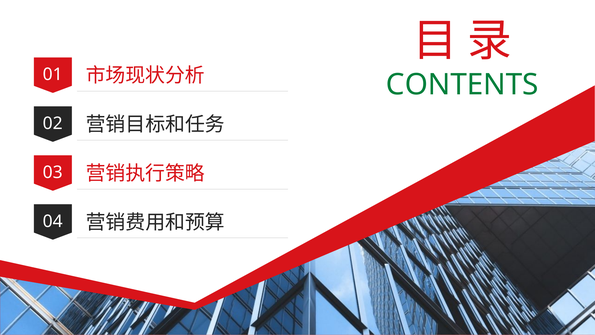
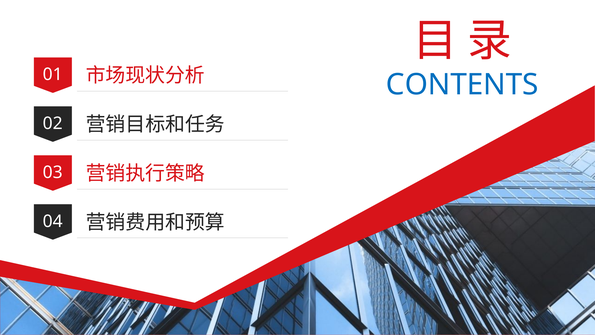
CONTENTS colour: green -> blue (462, 84)
